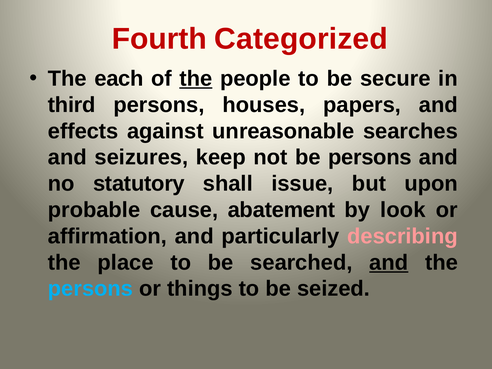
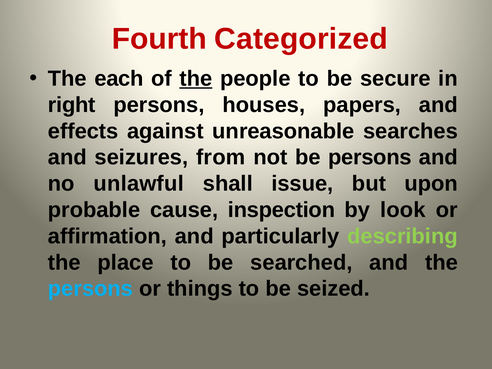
third: third -> right (72, 105)
keep: keep -> from (221, 157)
statutory: statutory -> unlawful (139, 184)
abatement: abatement -> inspection (281, 210)
describing colour: pink -> light green (402, 236)
and underline: present -> none (389, 262)
